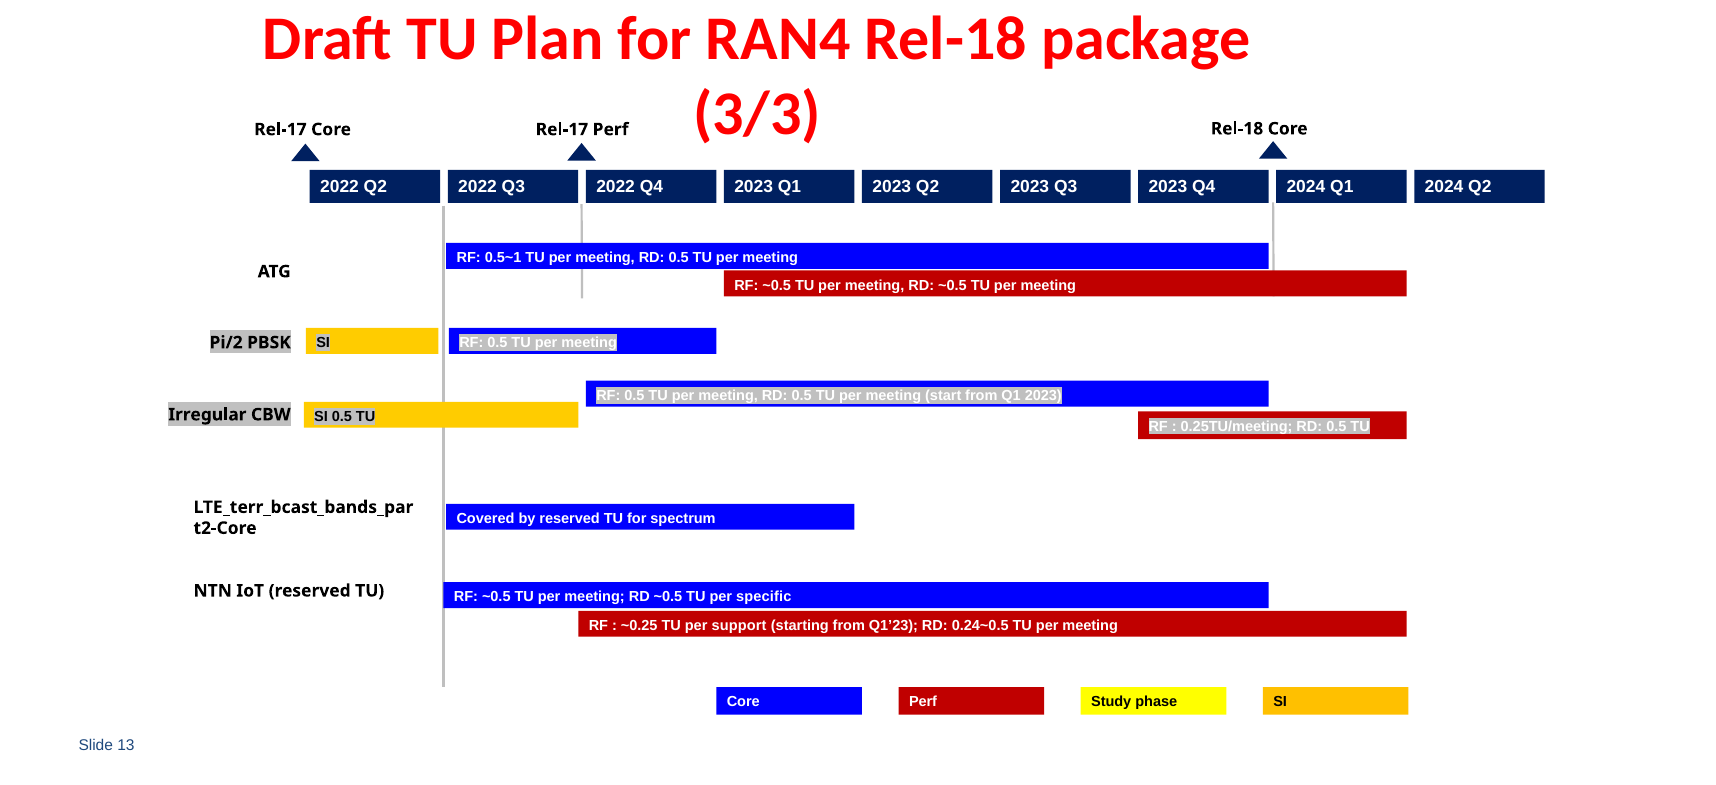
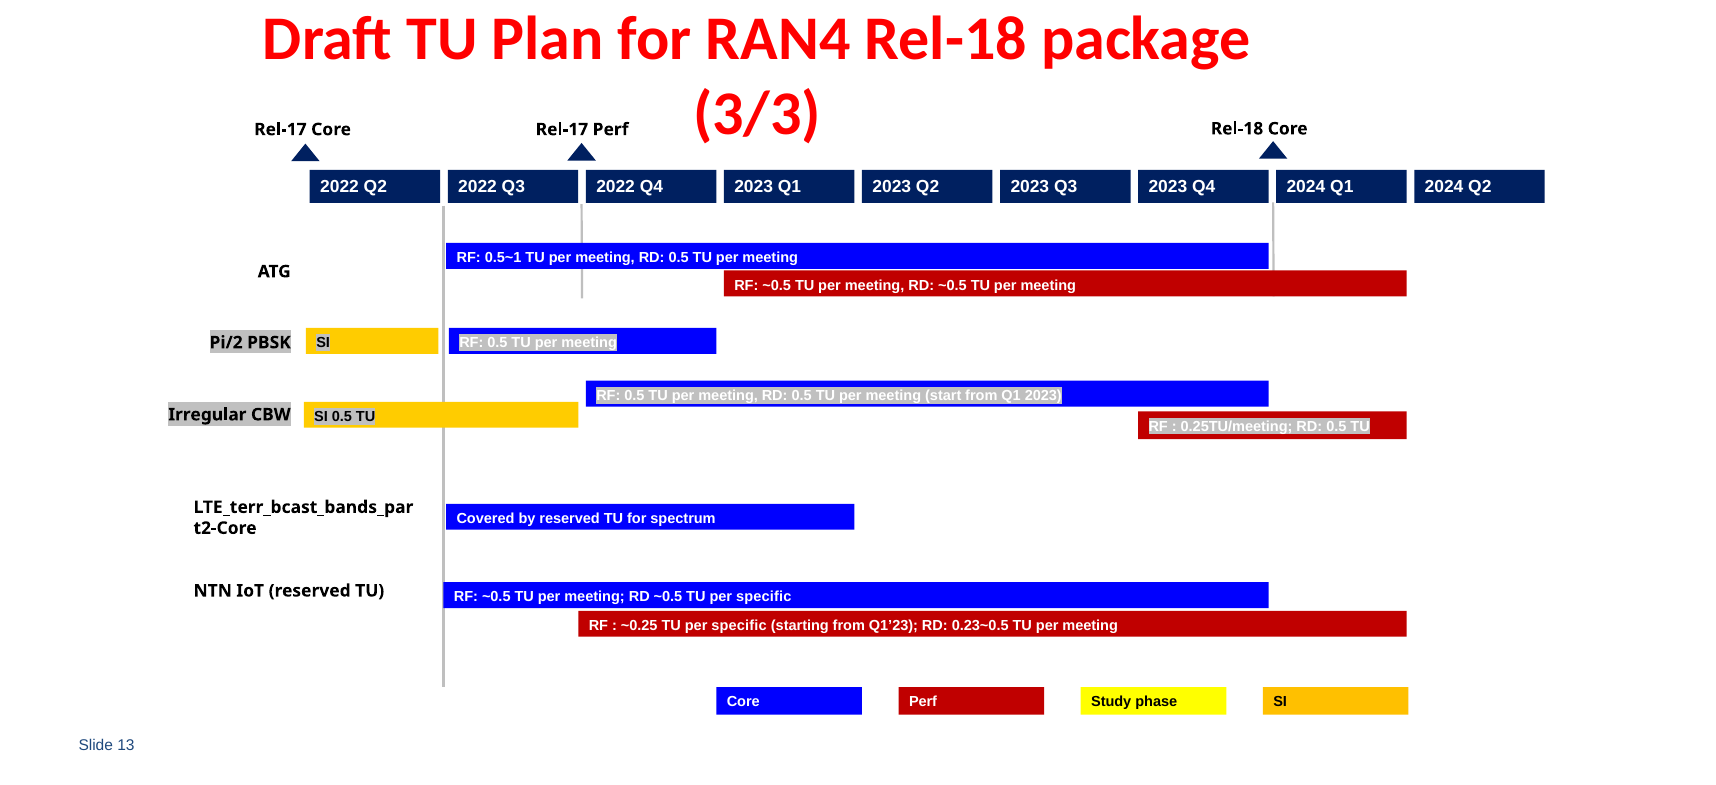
~0.25 TU per support: support -> specific (739, 626)
0.24~0.5: 0.24~0.5 -> 0.23~0.5 (980, 626)
